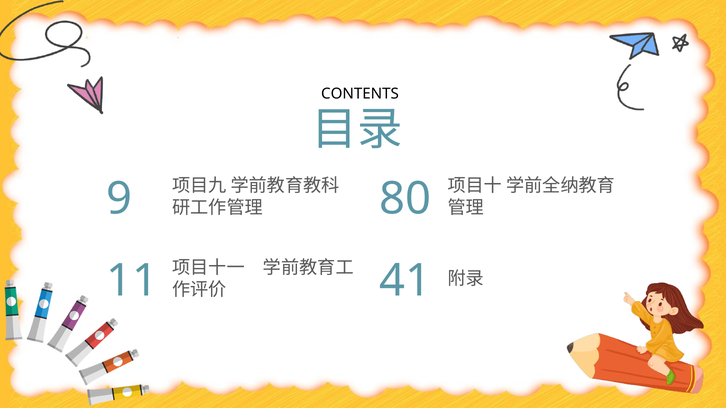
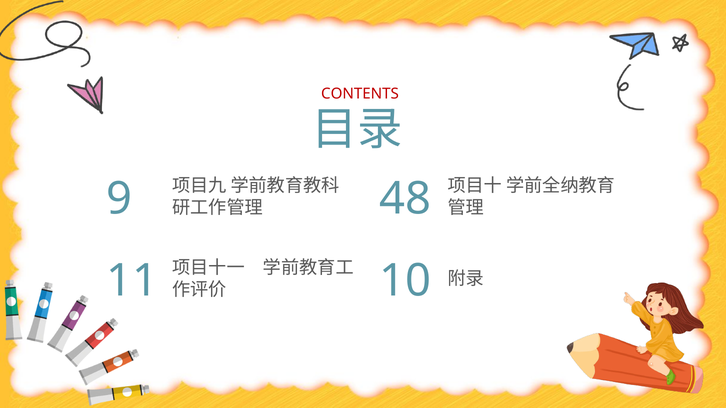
CONTENTS colour: black -> red (360, 94)
80: 80 -> 48 (405, 199)
41: 41 -> 10 (405, 281)
